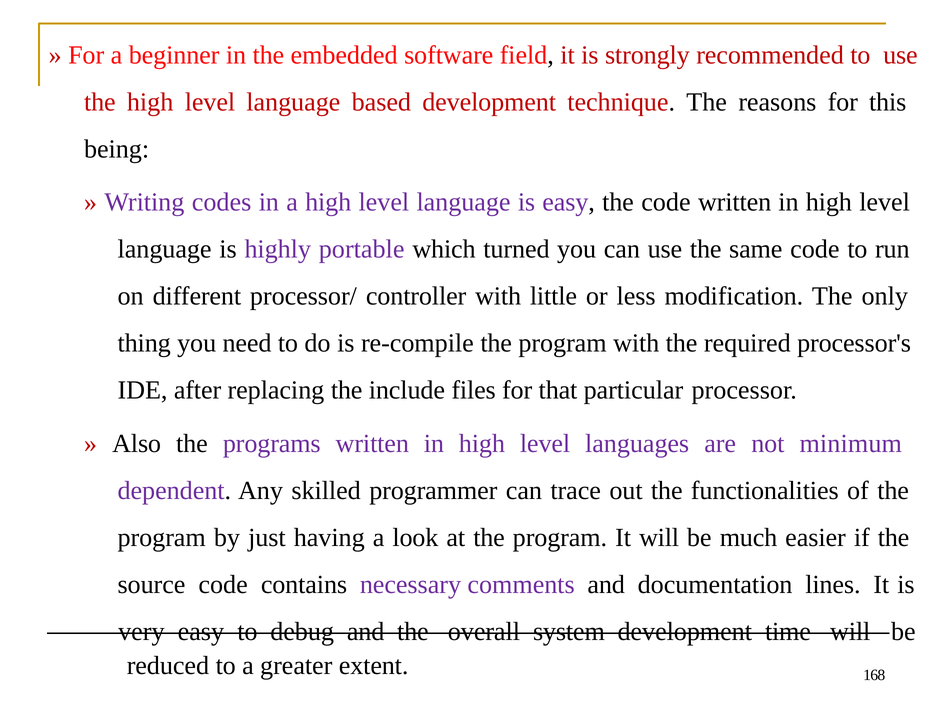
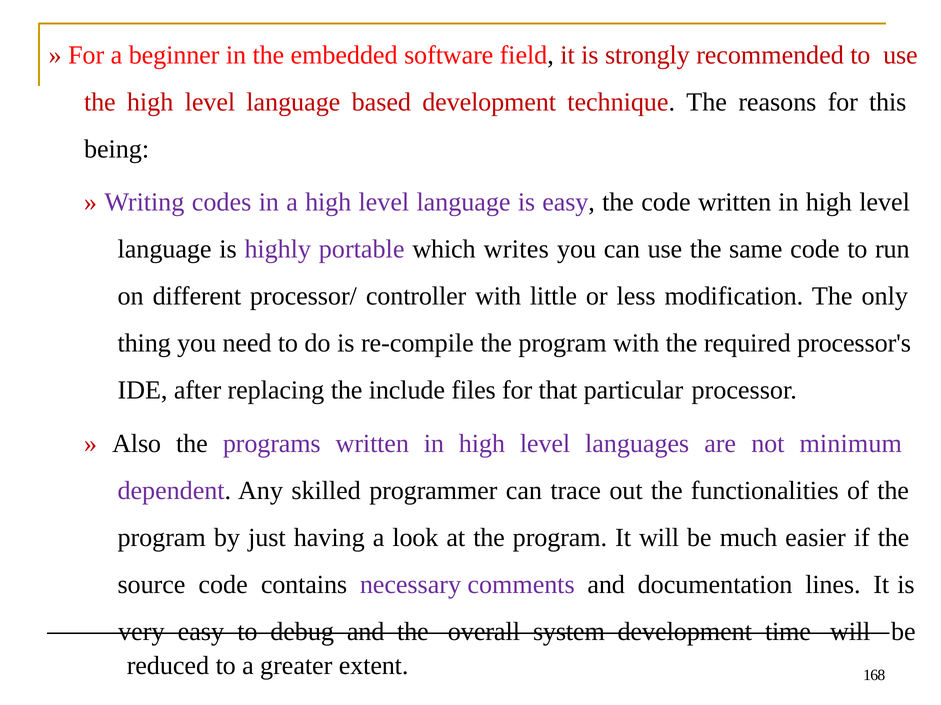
turned: turned -> writes (516, 250)
